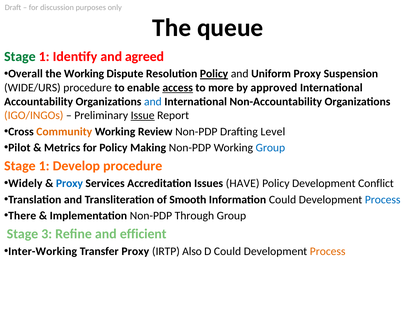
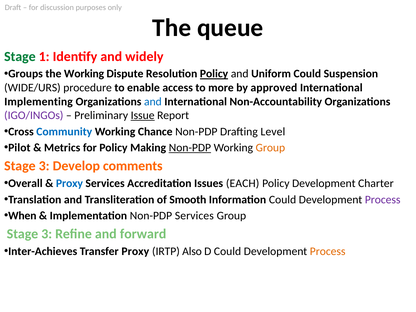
agreed: agreed -> widely (144, 56)
Overall: Overall -> Groups (25, 74)
Uniform Proxy: Proxy -> Could (307, 74)
access underline: present -> none (178, 88)
Accountability: Accountability -> Implementing (39, 102)
IGO/INGOs colour: orange -> purple (34, 115)
Community colour: orange -> blue (64, 132)
Review: Review -> Chance (155, 132)
Non-PDP underline: none -> present (190, 148)
Group colour: blue -> orange (270, 148)
1: 1 -> 3 (44, 166)
Develop procedure: procedure -> comments (133, 166)
Widely: Widely -> Overall (25, 183)
HAVE: HAVE -> EACH (243, 183)
Conflict: Conflict -> Charter (376, 183)
Process colour: blue -> purple (383, 200)
There: There -> When (22, 216)
Non-PDP Through: Through -> Services (194, 216)
efficient: efficient -> forward (143, 234)
Inter-Working: Inter-Working -> Inter-Achieves (43, 251)
